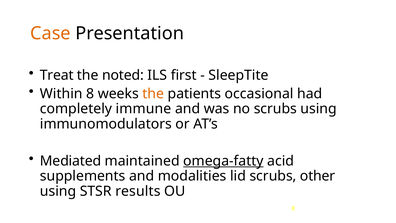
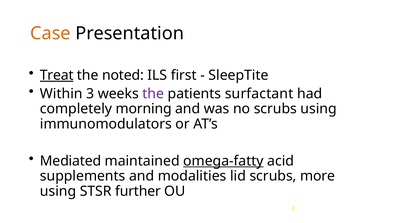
Treat underline: none -> present (57, 75)
Within 8: 8 -> 3 (90, 94)
the colour: orange -> purple (153, 94)
occasional: occasional -> surfactant (259, 94)
immune: immune -> morning (144, 109)
other: other -> more (318, 176)
results: results -> further (138, 191)
